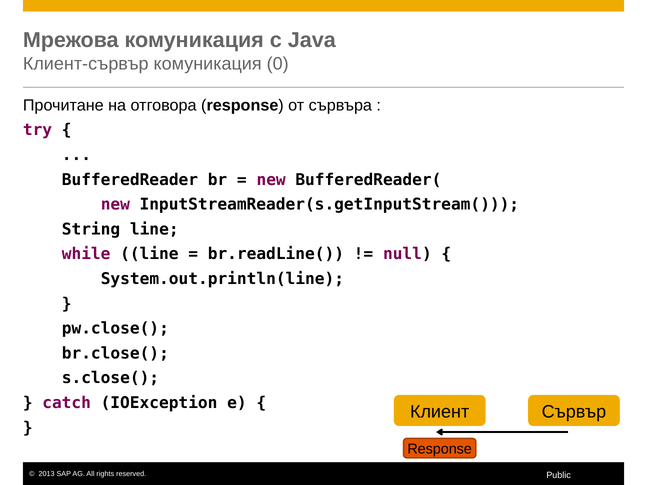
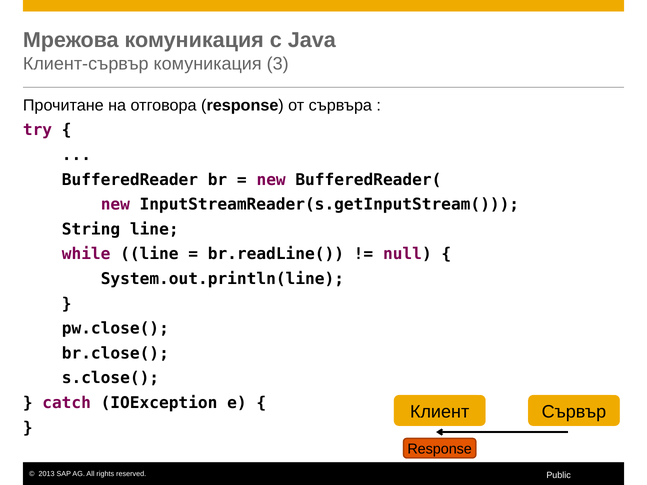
0: 0 -> 3 (278, 64)
